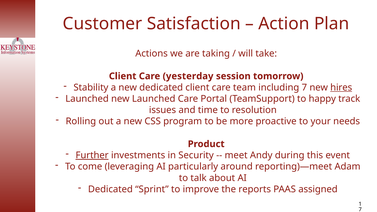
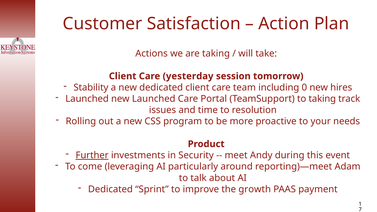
including 7: 7 -> 0 (304, 88)
hires underline: present -> none (341, 88)
to happy: happy -> taking (322, 99)
reports: reports -> growth (255, 189)
assigned: assigned -> payment (318, 189)
